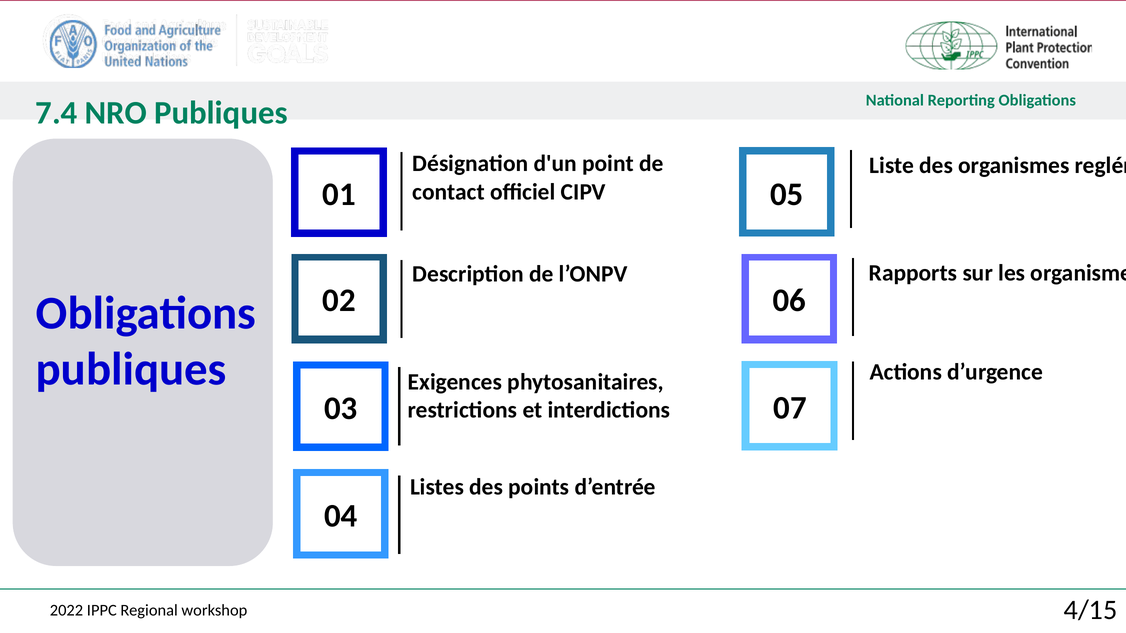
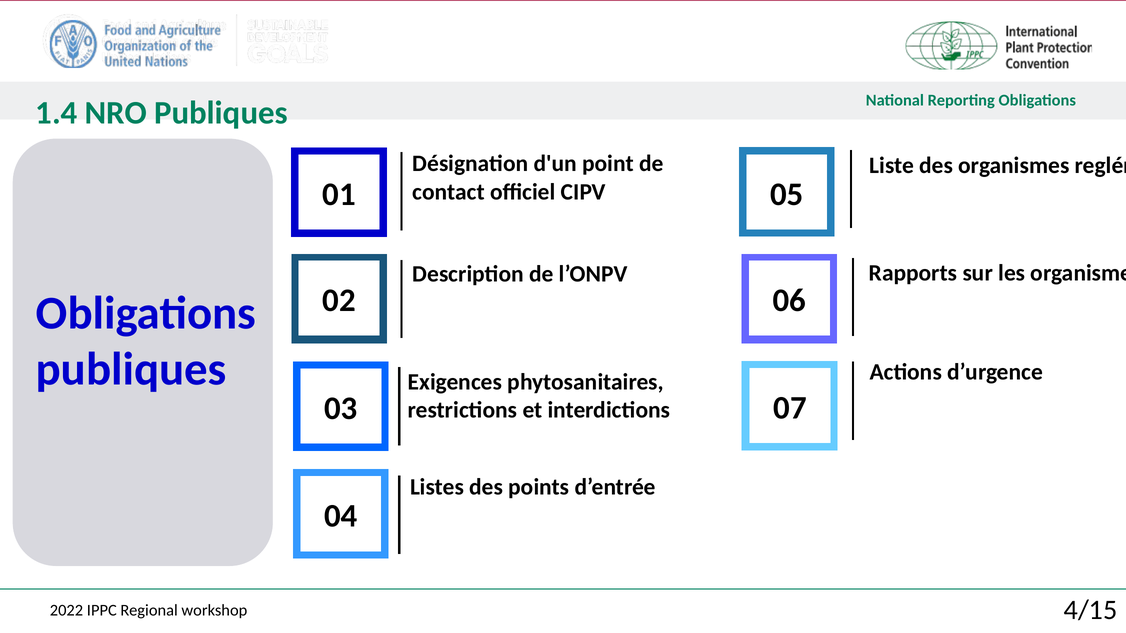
7.4: 7.4 -> 1.4 (56, 113)
